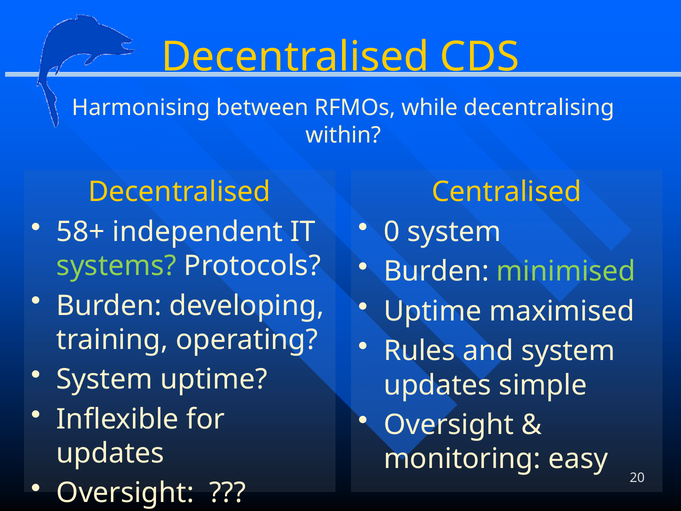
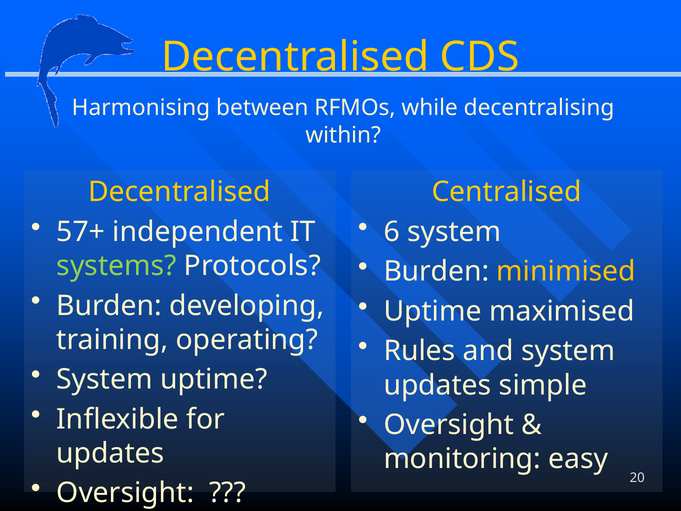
58+: 58+ -> 57+ (81, 232)
0: 0 -> 6 (392, 232)
minimised colour: light green -> yellow (566, 271)
